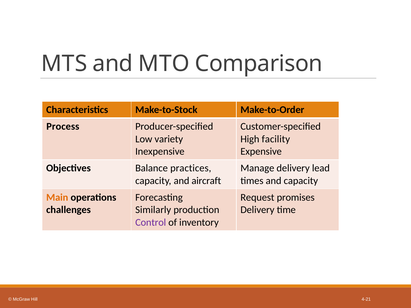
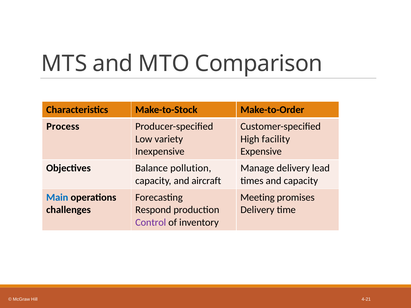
practices: practices -> pollution (191, 168)
Main colour: orange -> blue (57, 197)
Request: Request -> Meeting (257, 197)
Similarly: Similarly -> Respond (153, 210)
